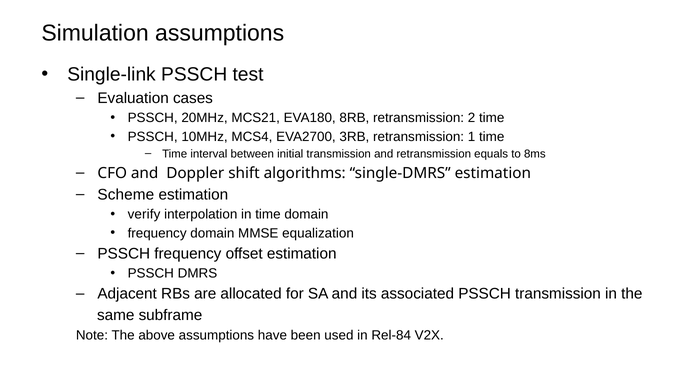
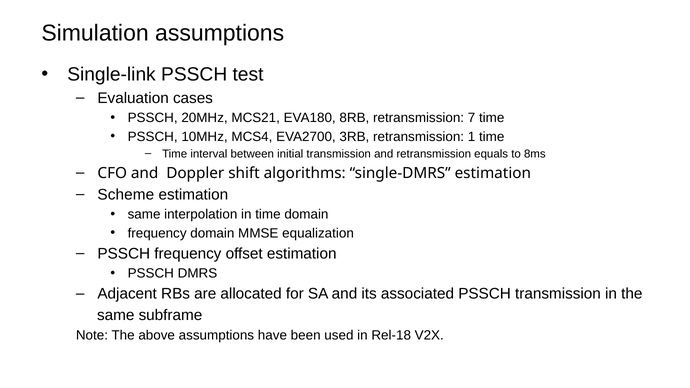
2: 2 -> 7 (472, 118)
verify: verify -> same (144, 214)
Rel-84: Rel-84 -> Rel-18 (391, 335)
